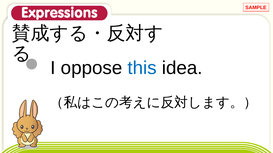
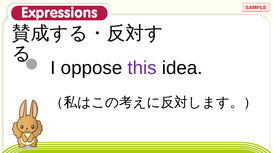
this colour: blue -> purple (142, 68)
